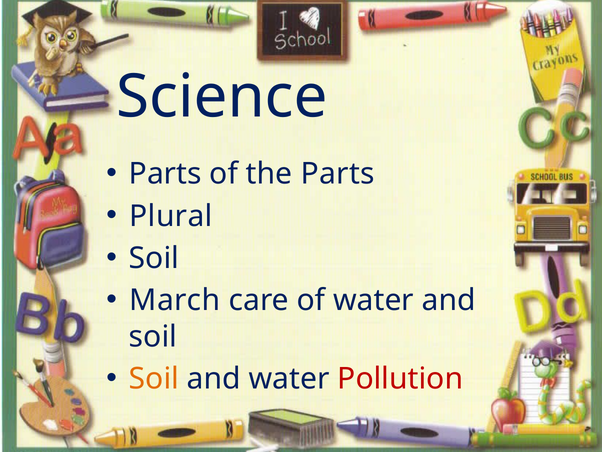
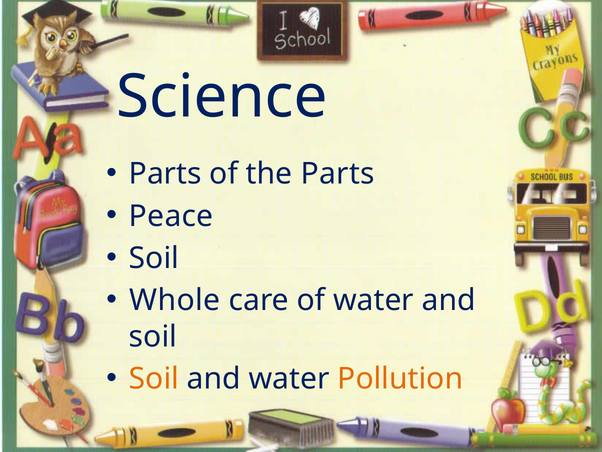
Plural: Plural -> Peace (171, 216)
March: March -> Whole (175, 300)
Pollution colour: red -> orange (400, 378)
